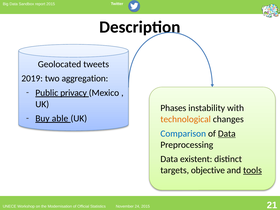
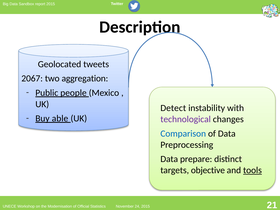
2019: 2019 -> 2067 (32, 78)
privacy: privacy -> people (73, 93)
Phases: Phases -> Detect (173, 108)
technological colour: orange -> purple (186, 119)
Data underline: present -> none (227, 134)
existent: existent -> prepare (196, 159)
